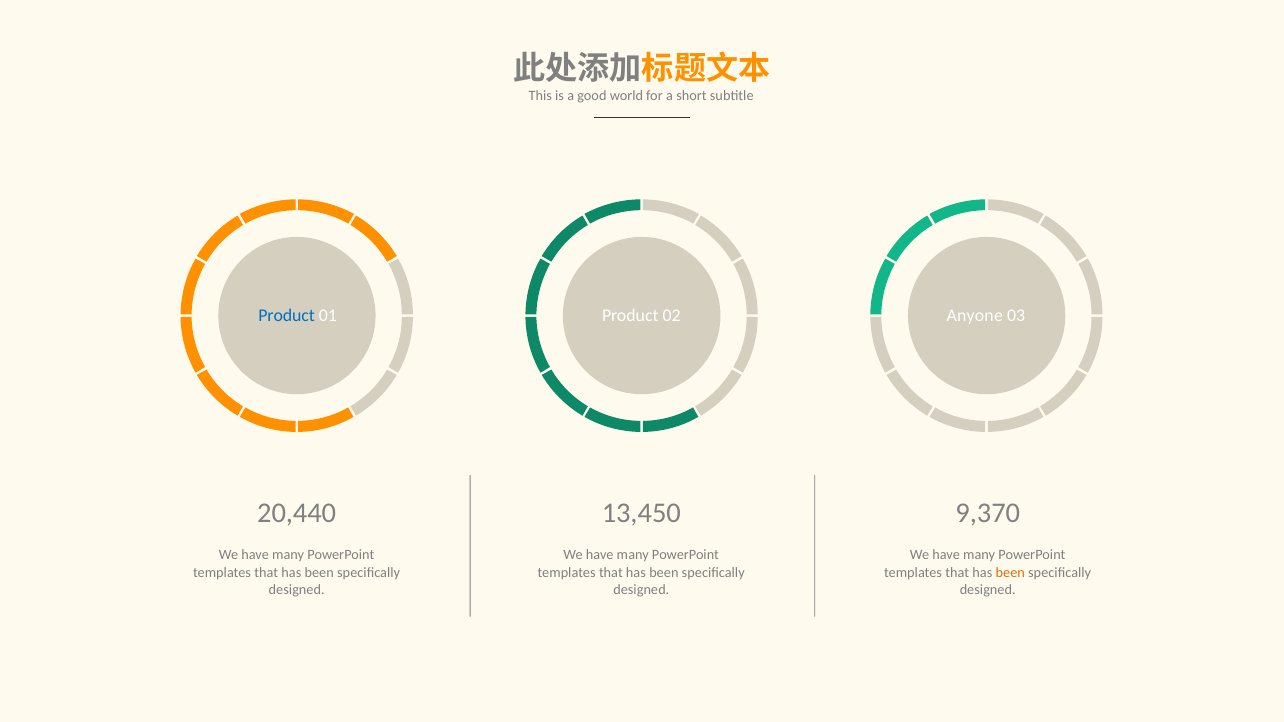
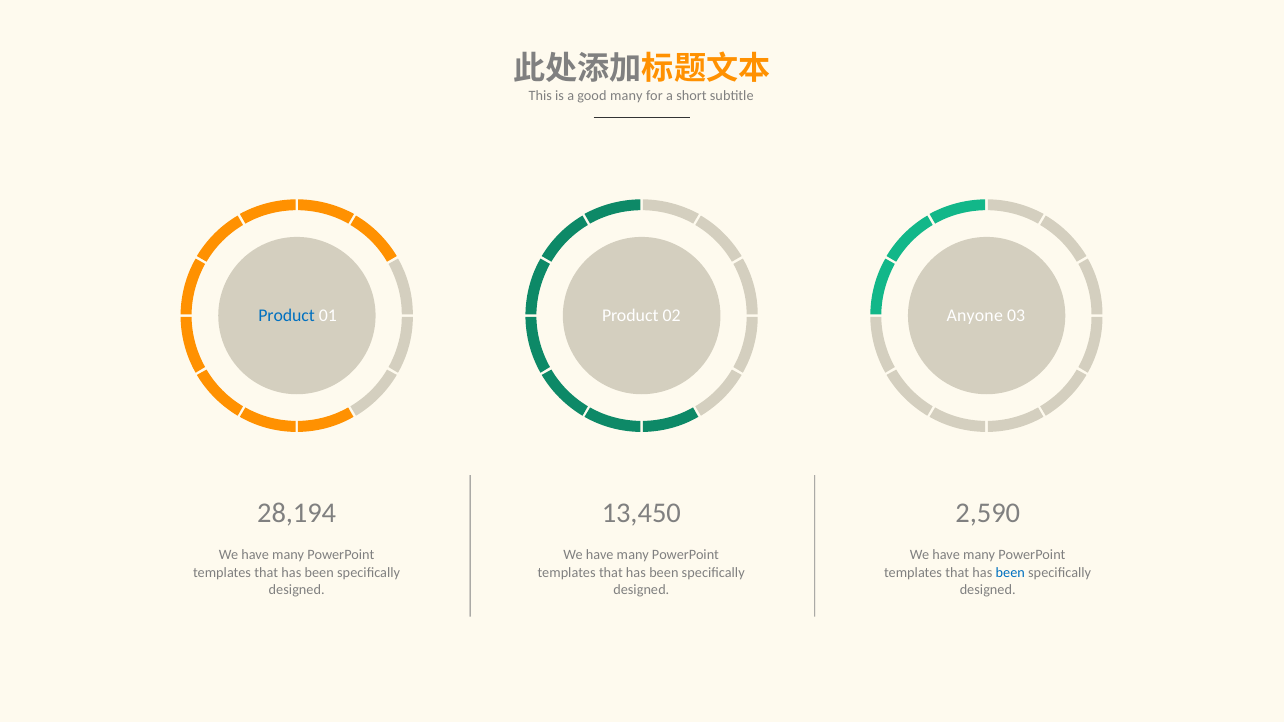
good world: world -> many (626, 96)
20,440: 20,440 -> 28,194 (297, 514)
9,370: 9,370 -> 2,590 (988, 514)
been colour: orange -> blue (1010, 573)
